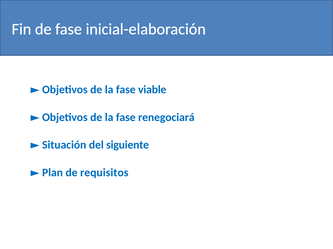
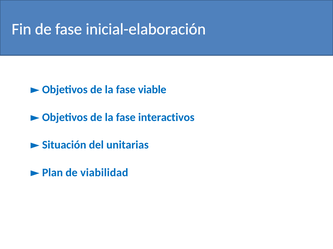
renegociará: renegociará -> interactivos (166, 118)
siguiente: siguiente -> unitarias (128, 145)
requisitos: requisitos -> viabilidad (104, 173)
